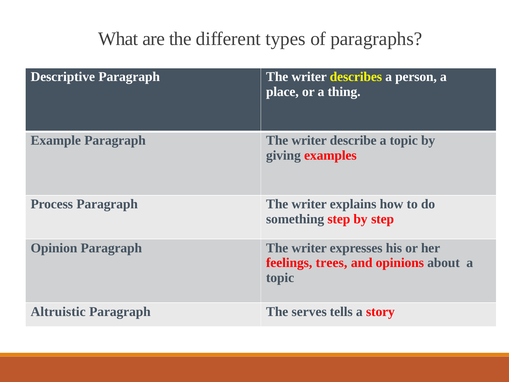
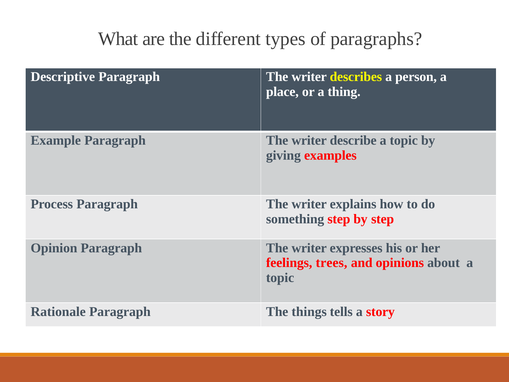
Altruistic: Altruistic -> Rationale (58, 311)
serves: serves -> things (309, 311)
